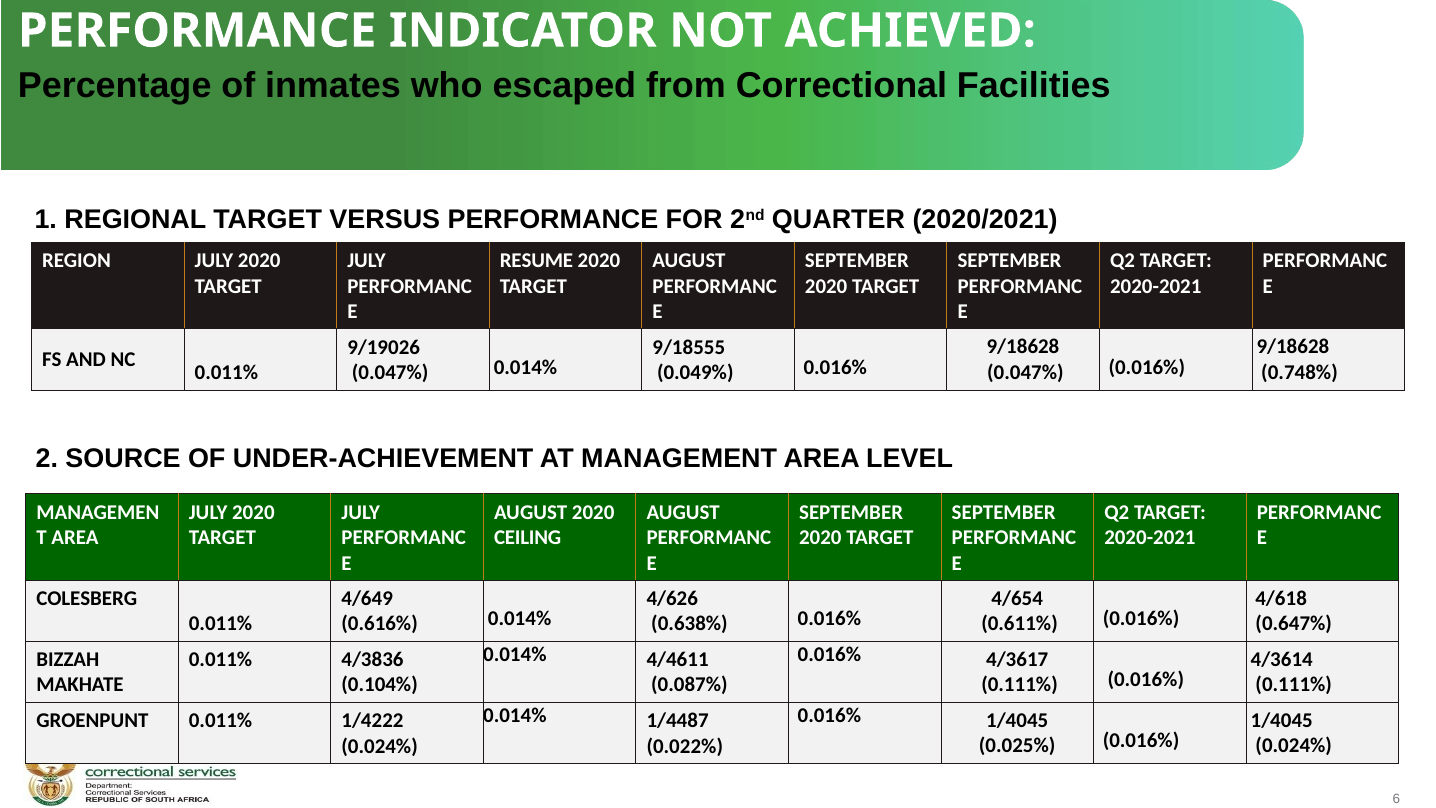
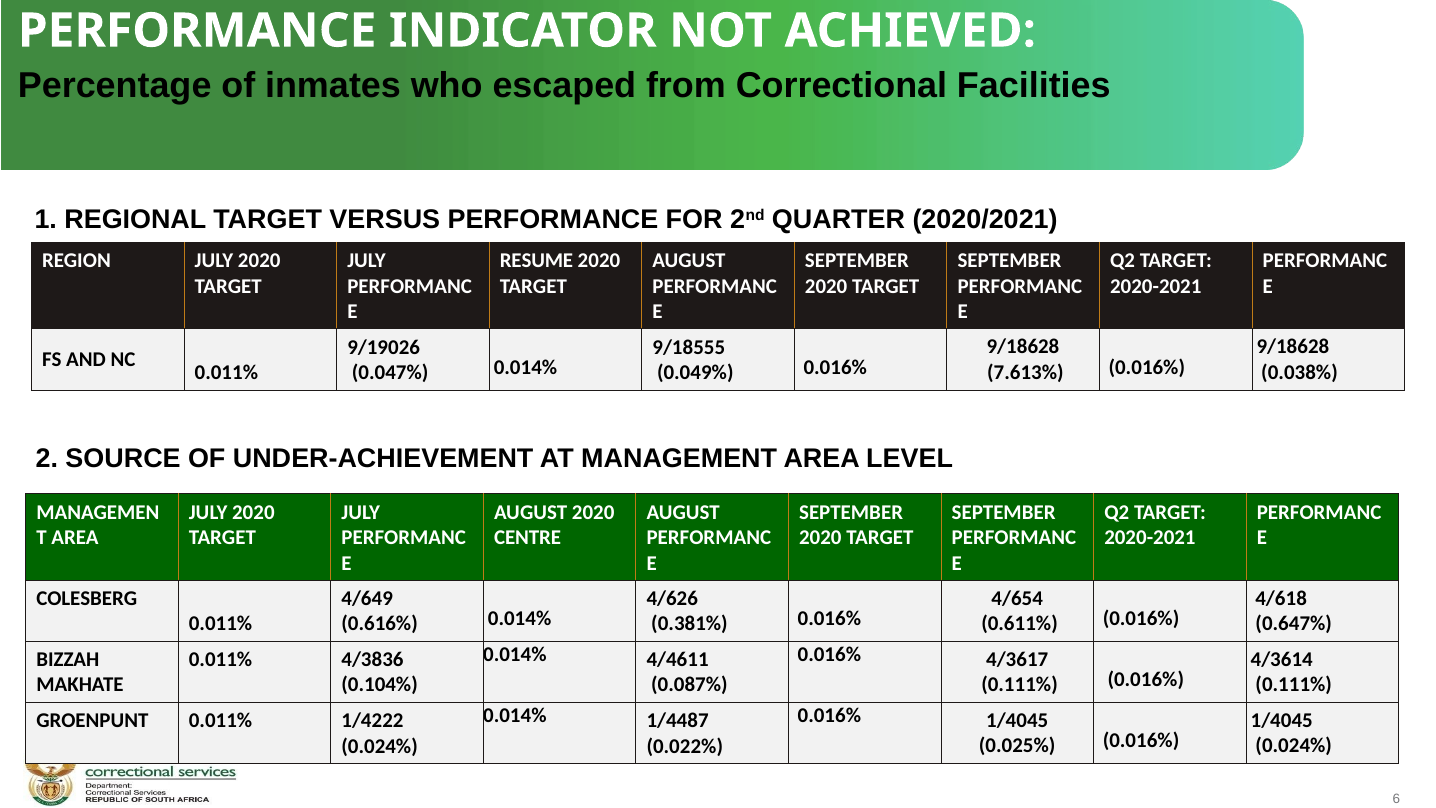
0.047%: 0.047% -> 7.613% (1025, 372)
0.748%: 0.748% -> 0.038% (1300, 372)
CEILING: CEILING -> CENTRE (528, 538)
0.638%: 0.638% -> 0.381% (689, 624)
